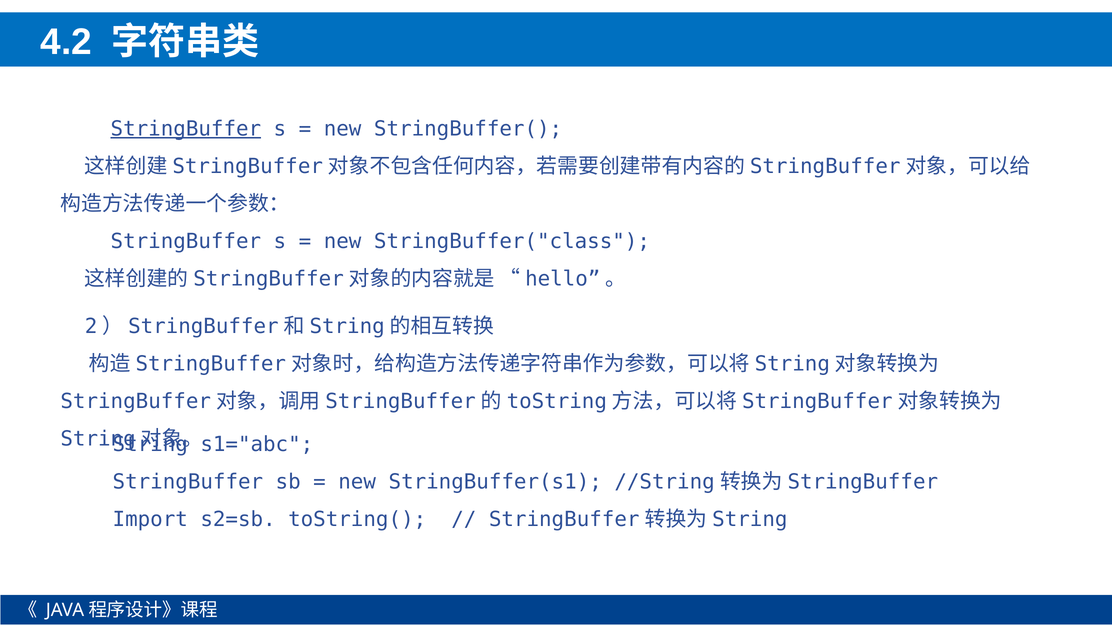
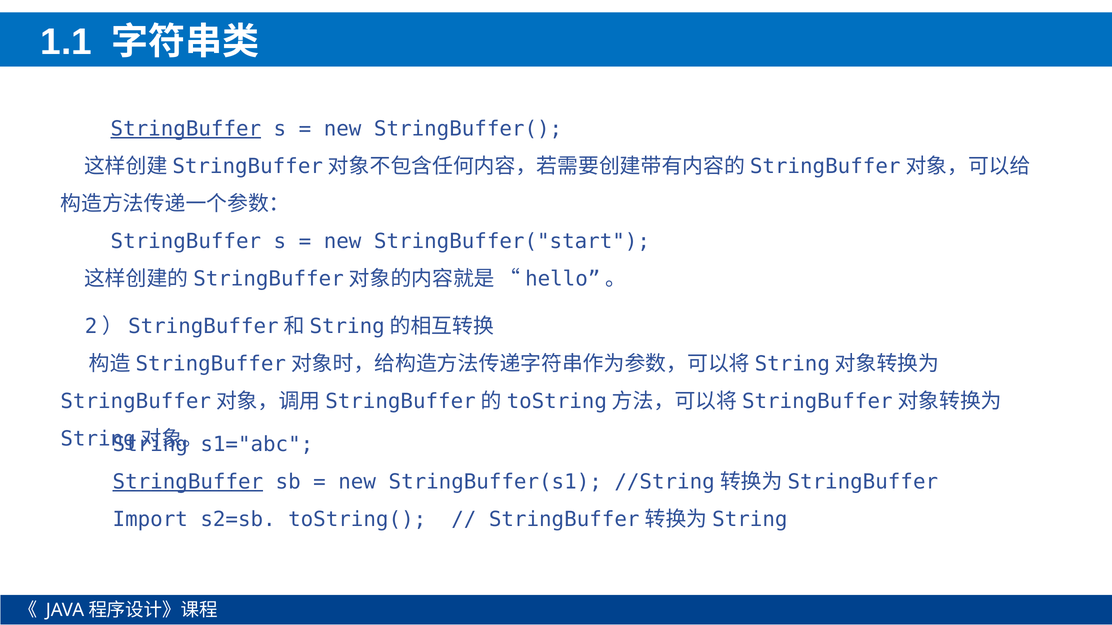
4.2: 4.2 -> 1.1 (66, 42)
StringBuffer("class: StringBuffer("class -> StringBuffer("start (512, 242)
StringBuffer underline: none -> present (188, 482)
